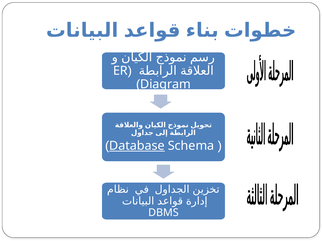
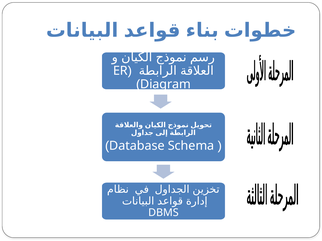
Database underline: present -> none (137, 146)
